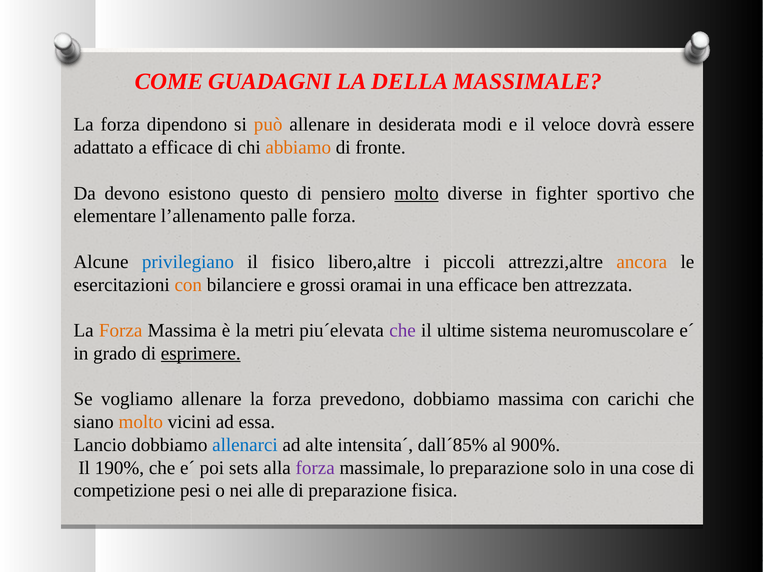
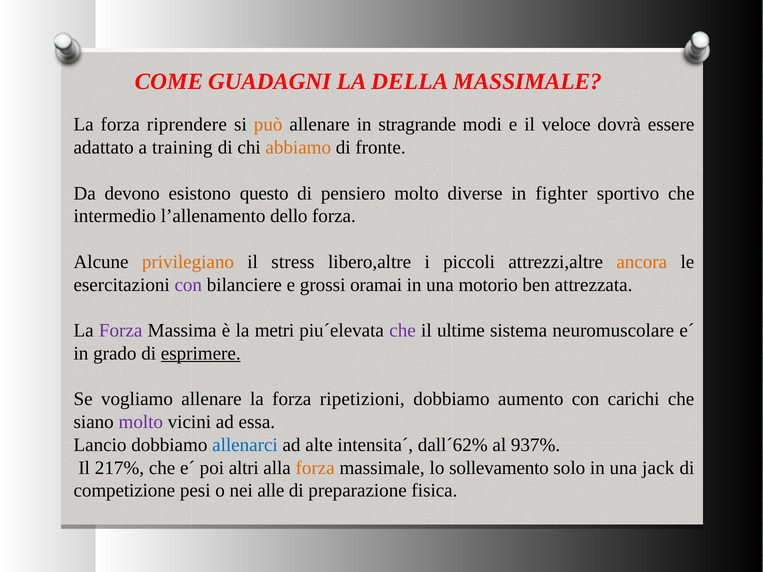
dipendono: dipendono -> riprendere (187, 125)
desiderata: desiderata -> stragrande (417, 125)
a efficace: efficace -> training (182, 148)
molto underline: present -> none (416, 193)
elementare: elementare -> intermedio (115, 216)
palle: palle -> dello (289, 216)
privilegiano colour: blue -> orange (188, 262)
fisico: fisico -> stress (293, 262)
con colour: orange -> purple (188, 285)
una efficace: efficace -> motorio (488, 285)
Forza colour: orange -> purple (121, 331)
prevedono: prevedono -> ripetizioni (362, 399)
dobbiamo massima: massima -> aumento (531, 399)
molto colour: orange -> purple (141, 422)
dall´85%: dall´85% -> dall´62% (453, 445)
900%: 900% -> 937% (536, 445)
190%: 190% -> 217% (119, 468)
sets: sets -> altri (244, 468)
forza colour: purple -> orange (315, 468)
lo preparazione: preparazione -> sollevamento (499, 468)
cose: cose -> jack (658, 468)
